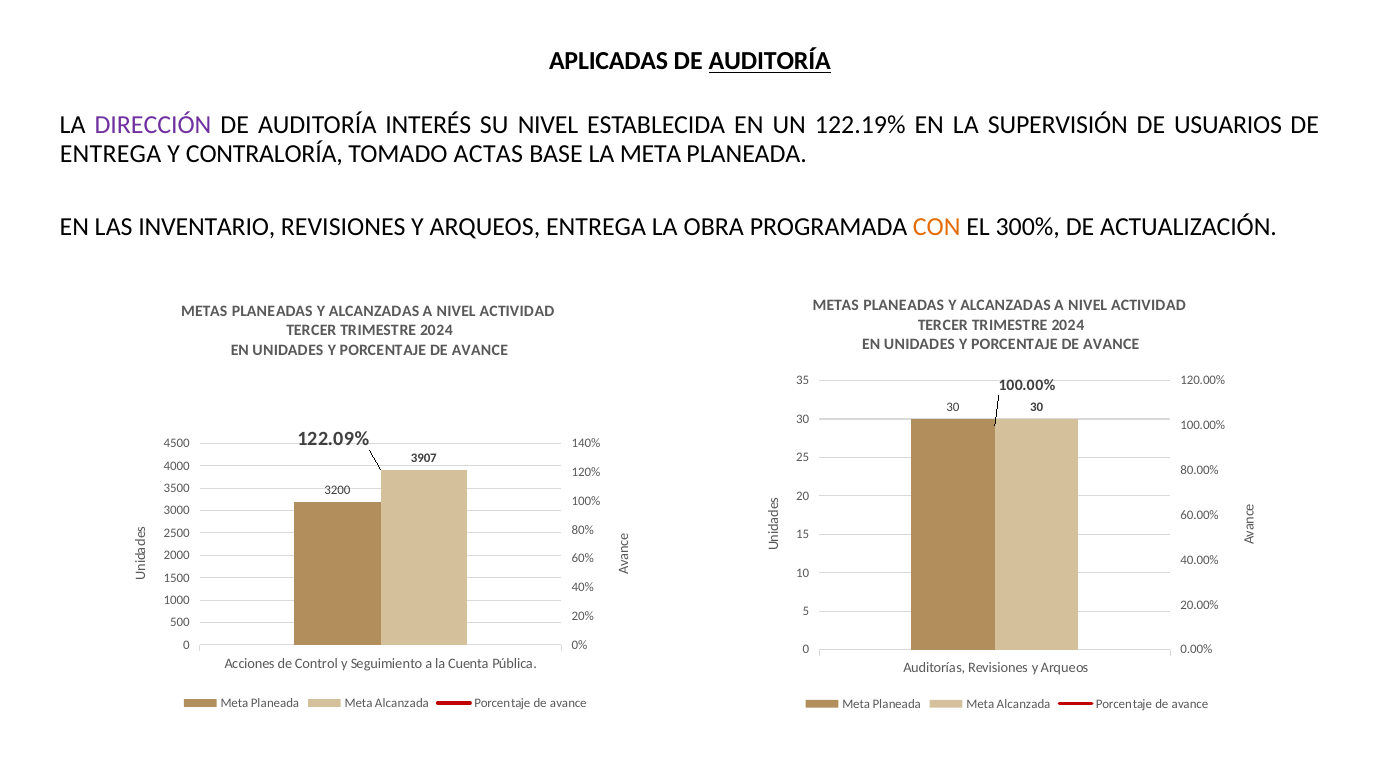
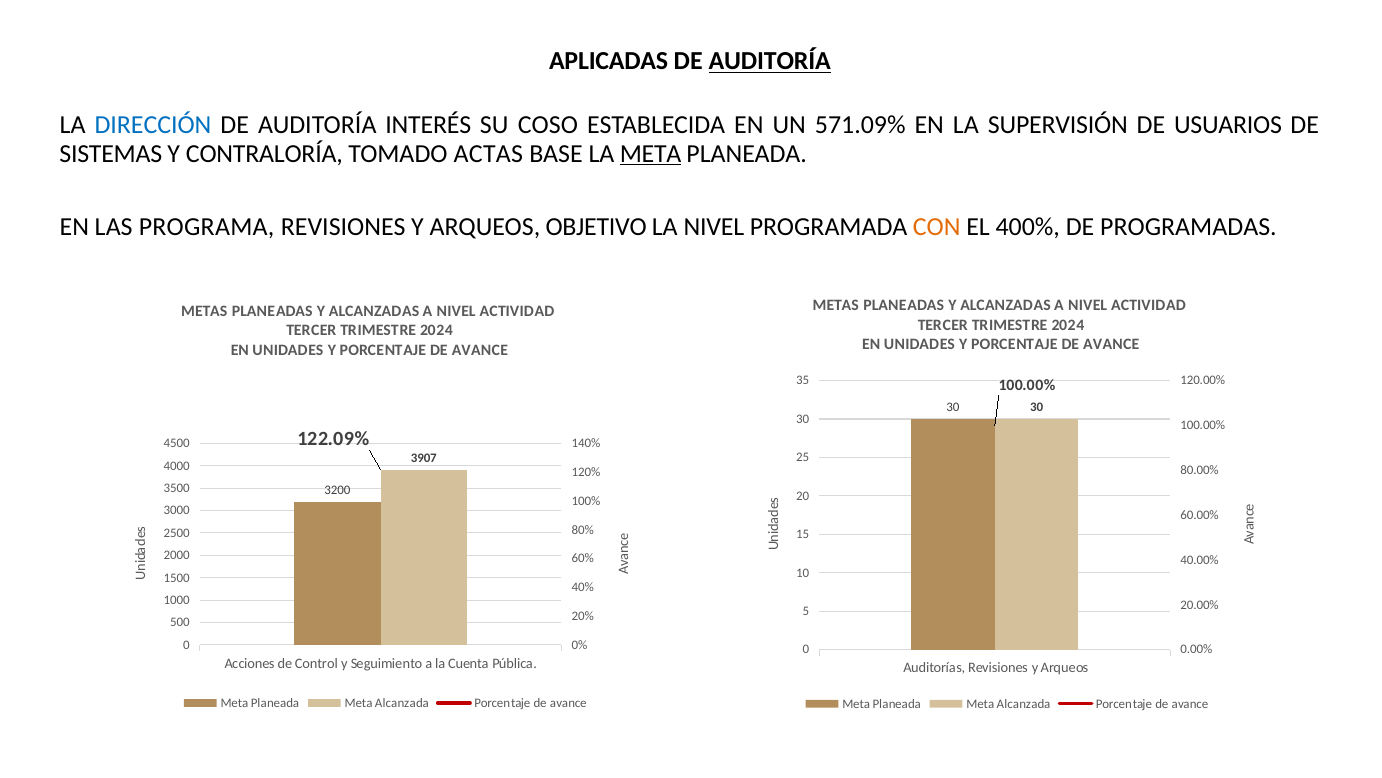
DIRECCIÓN colour: purple -> blue (153, 125)
SU NIVEL: NIVEL -> COSO (548, 125)
122.19%: 122.19% -> 571.09% (860, 125)
ENTREGA: ENTREGA -> SISTEMAS (111, 153)
META underline: none -> present (651, 153)
INVENTARIO: INVENTARIO -> PROGRAMA (207, 227)
ARQUEOS ENTREGA: ENTREGA -> OBJETIVO (596, 227)
LA OBRA: OBRA -> NIVEL (714, 227)
300%: 300% -> 400% (1028, 227)
ACTUALIZACIÓN: ACTUALIZACIÓN -> PROGRAMADAS (1188, 227)
